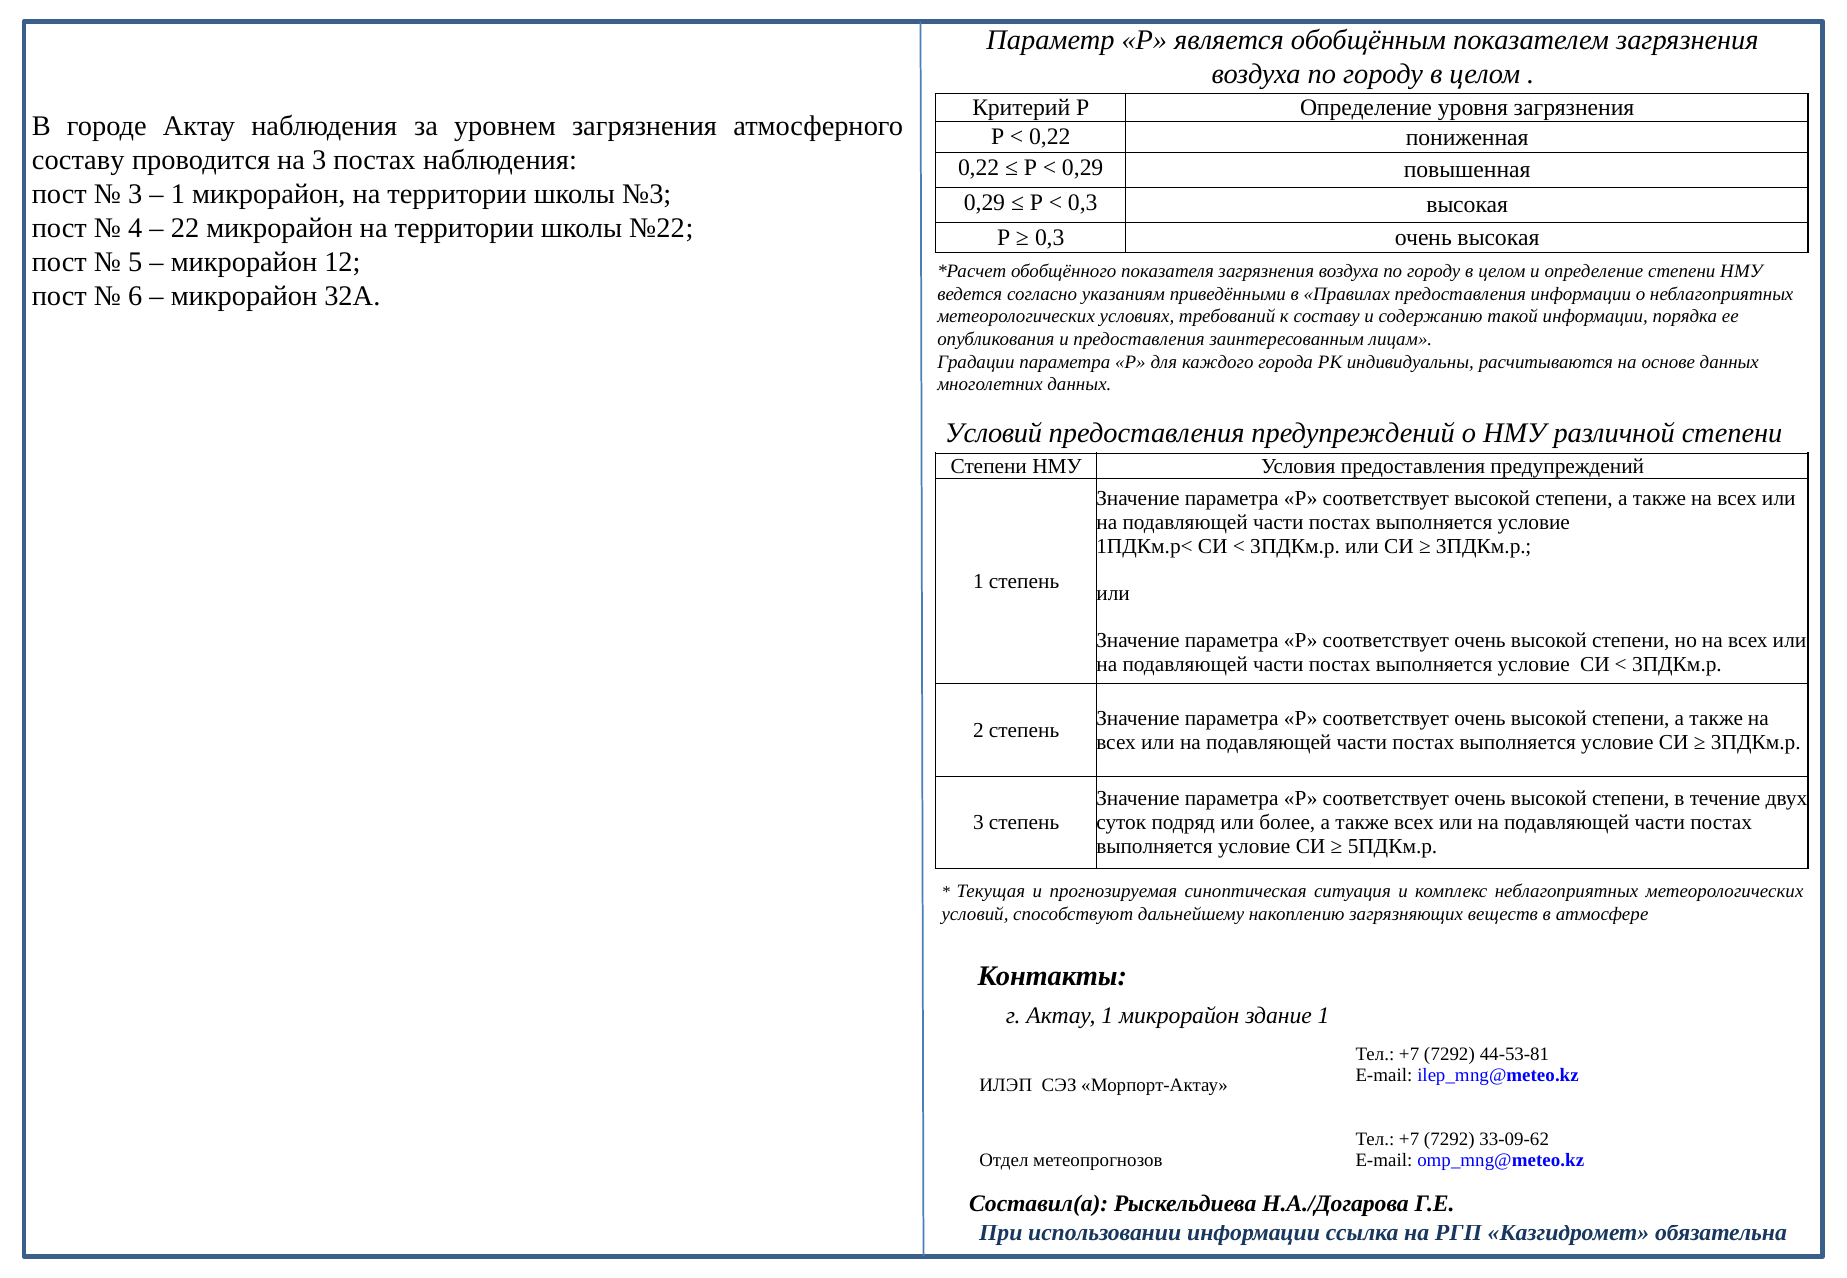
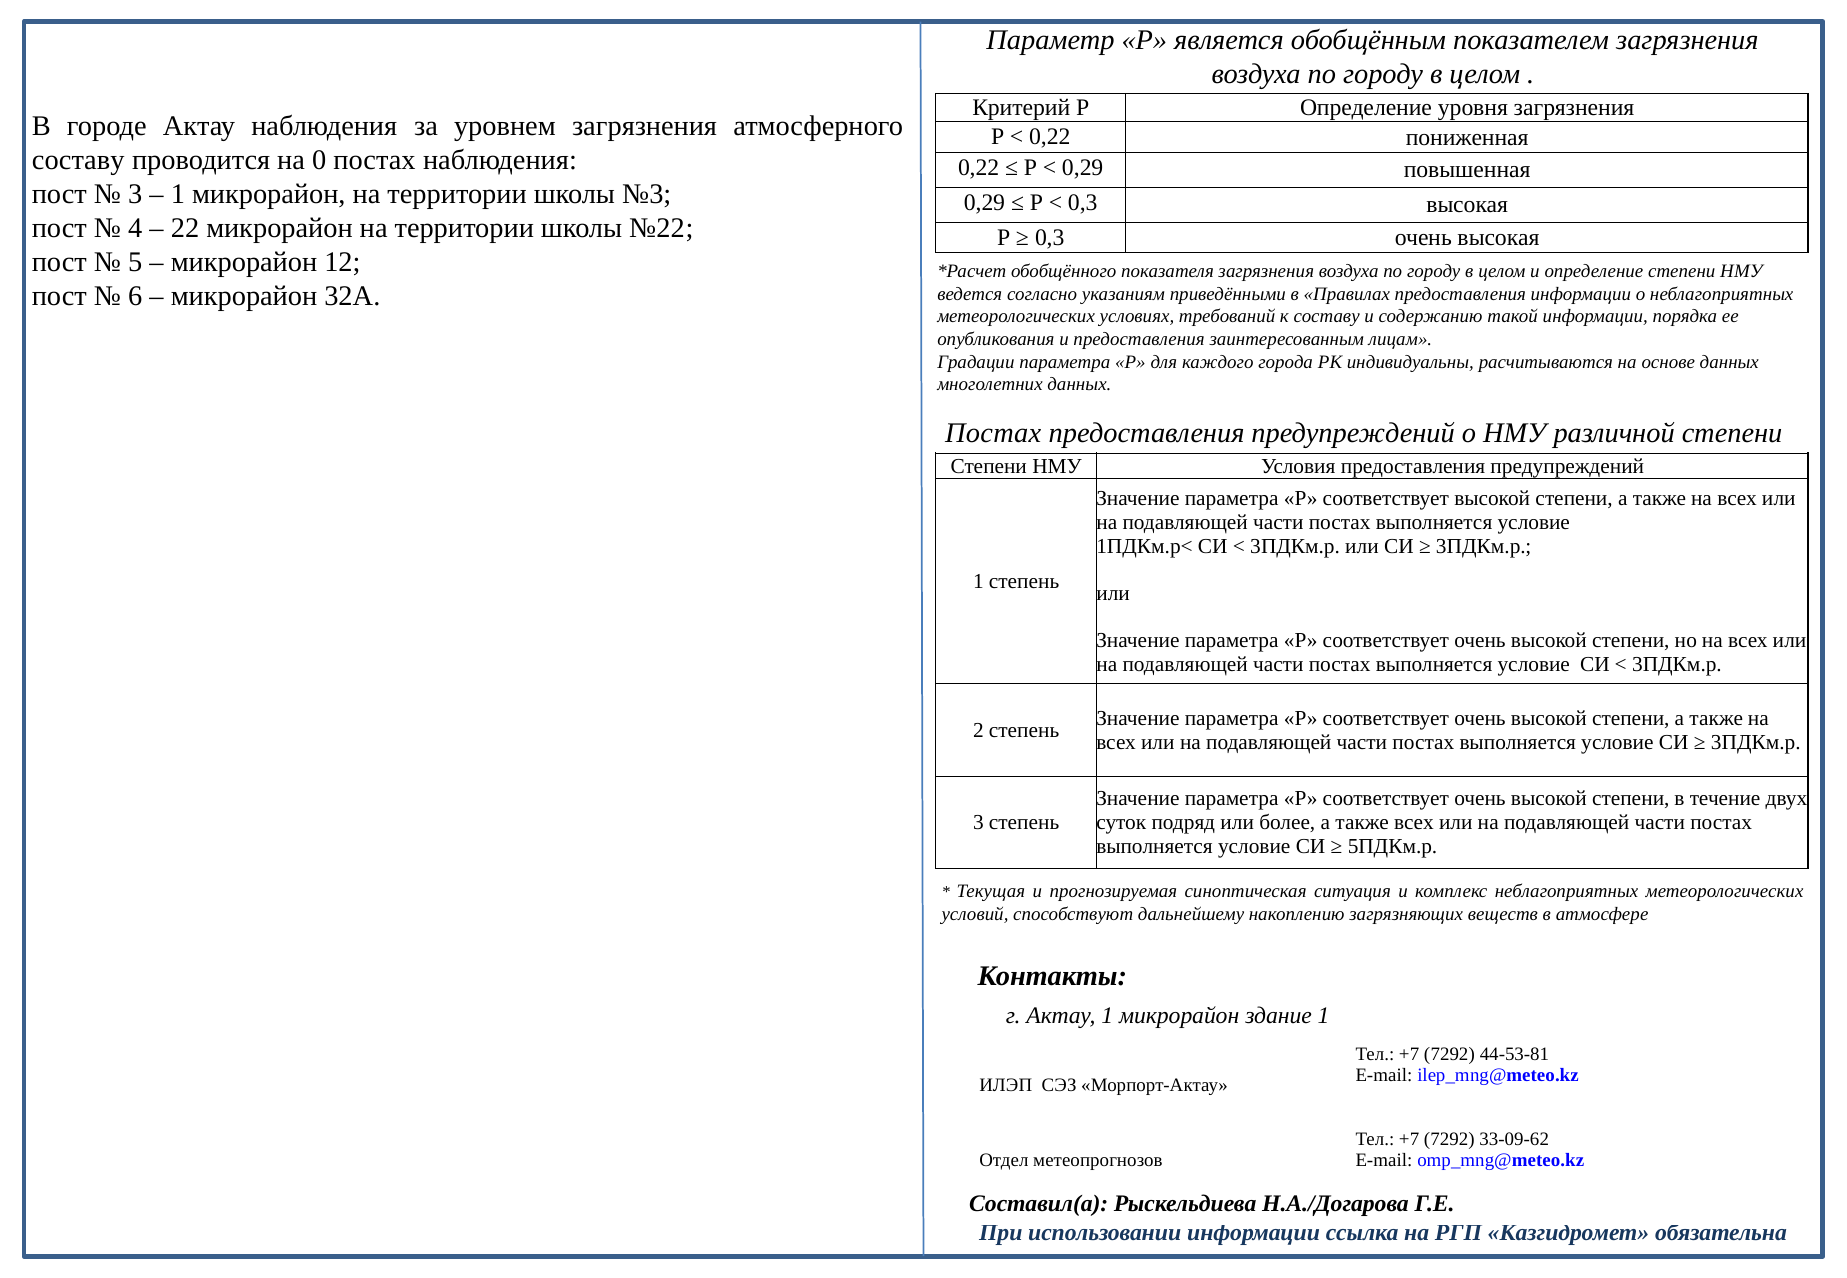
на 3: 3 -> 0 (319, 160)
Условий: Условий -> Постах (993, 433)
